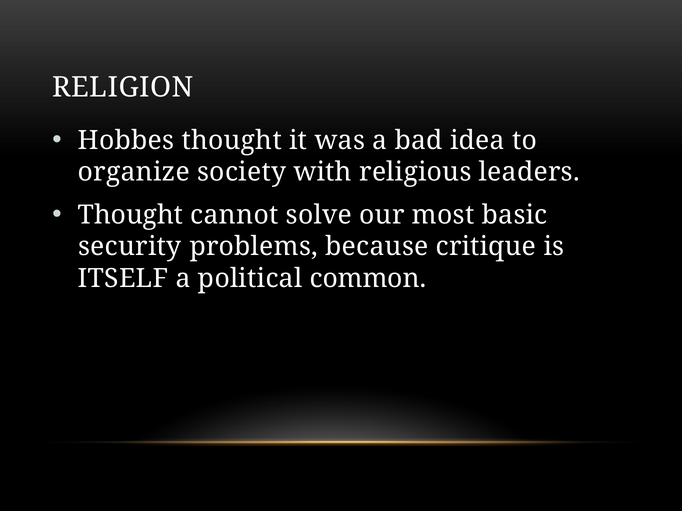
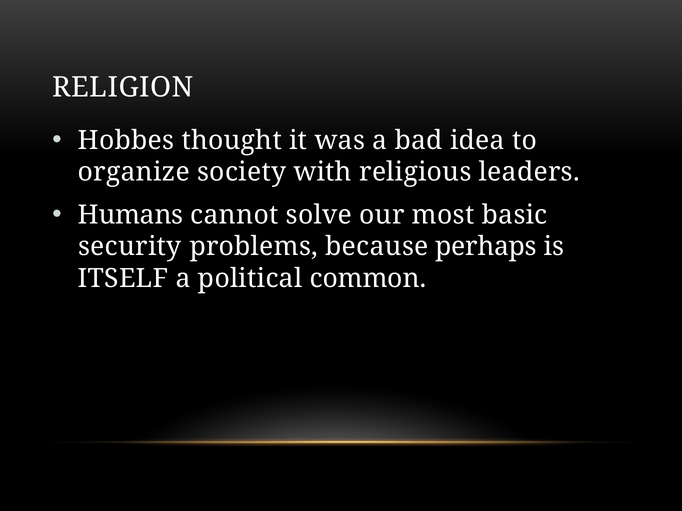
Thought: Thought -> Humans (131, 215)
critique: critique -> perhaps (486, 247)
